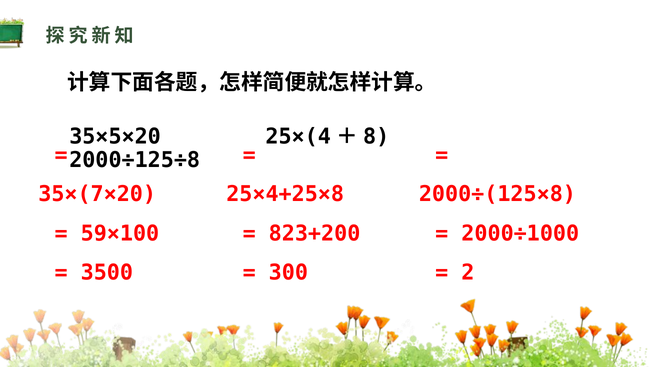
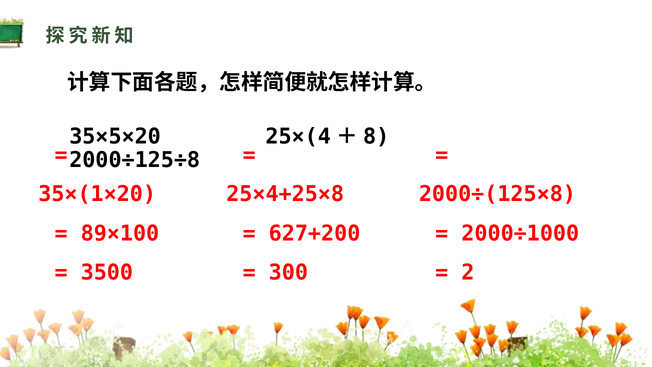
35×(7×20: 35×(7×20 -> 35×(1×20 (97, 194)
59×100: 59×100 -> 89×100 (120, 233)
823+200: 823+200 -> 627+200 (315, 233)
